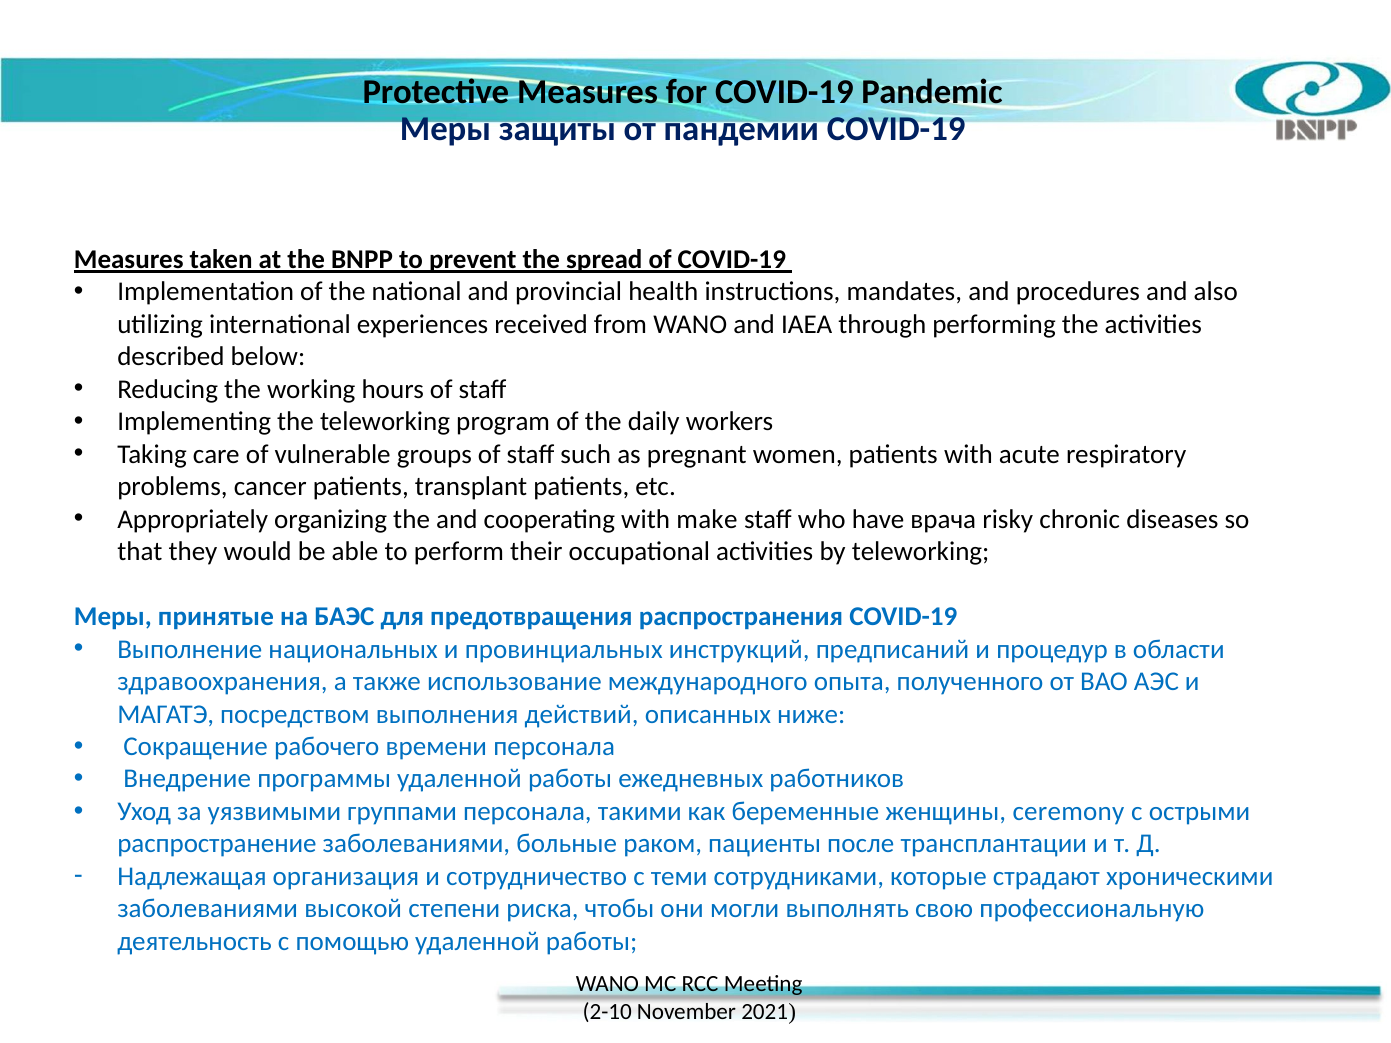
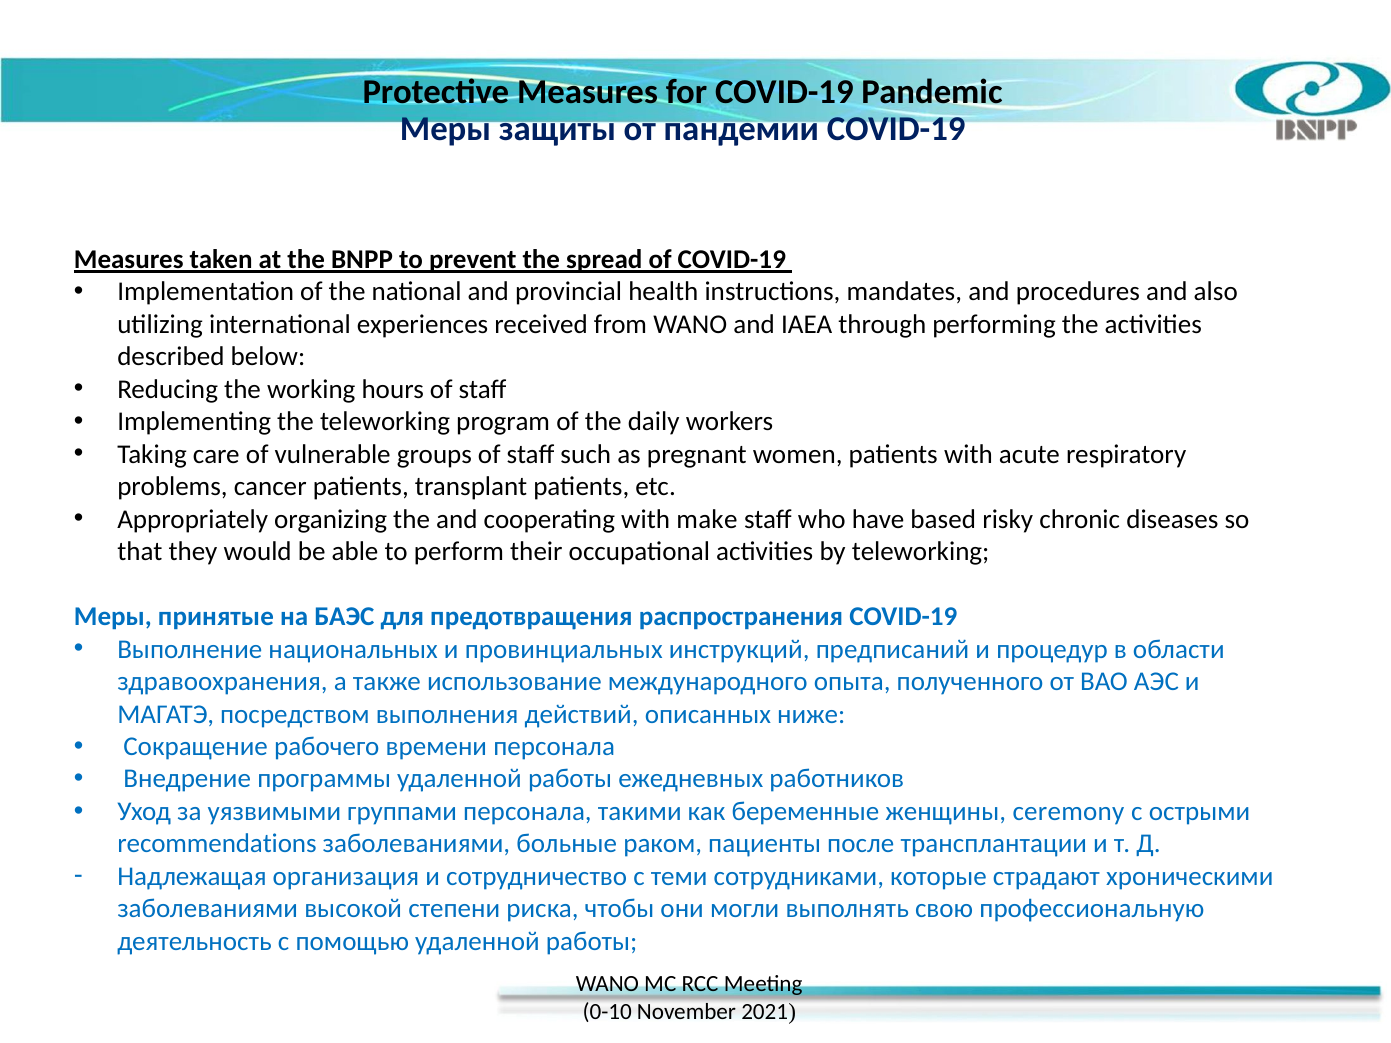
врача: врача -> based (943, 519)
распространение: распространение -> recommendations (217, 844)
2-10: 2-10 -> 0-10 (607, 1012)
